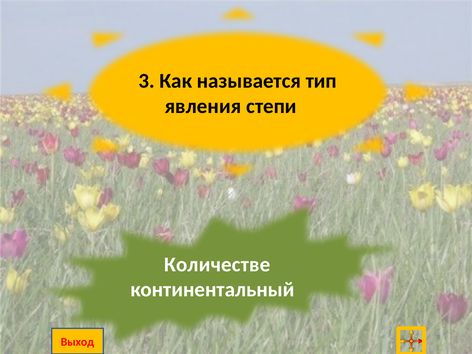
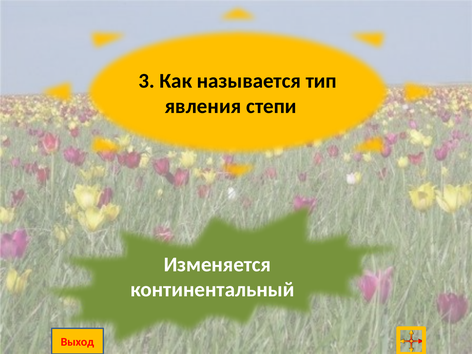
Количестве: Количестве -> Изменяется (217, 264)
